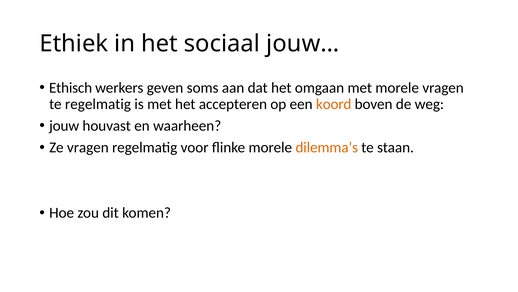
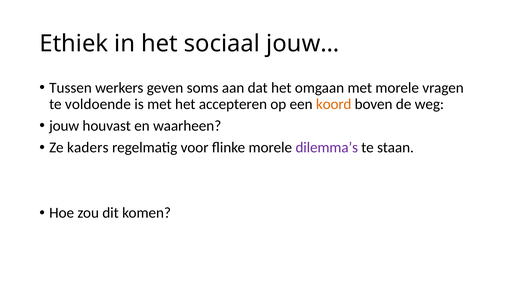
Ethisch: Ethisch -> Tussen (71, 88)
te regelmatig: regelmatig -> voldoende (98, 104)
Ze vragen: vragen -> kaders (88, 147)
dilemma’s colour: orange -> purple (327, 147)
